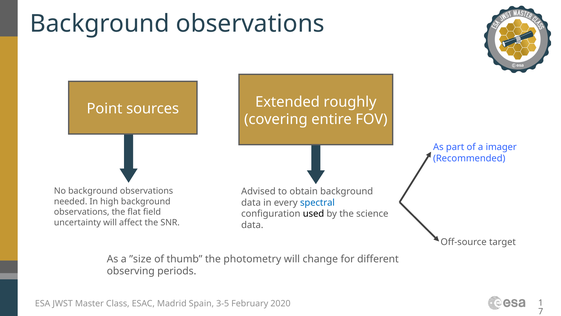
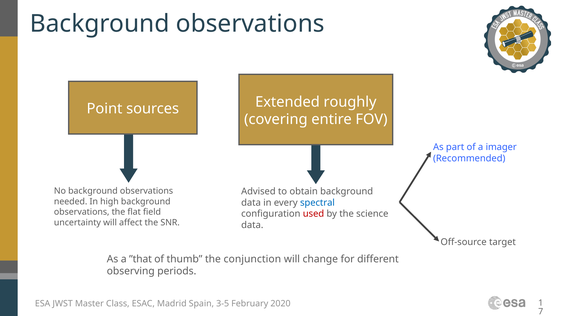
used colour: black -> red (313, 214)
”size: ”size -> ”that (141, 259)
photometry: photometry -> conjunction (252, 259)
